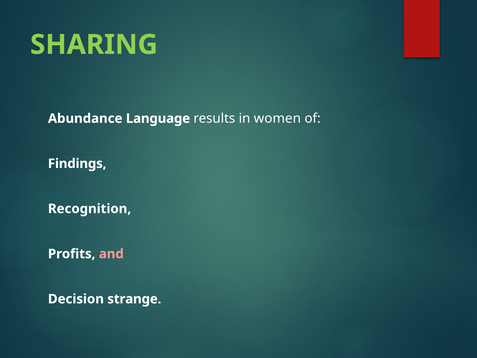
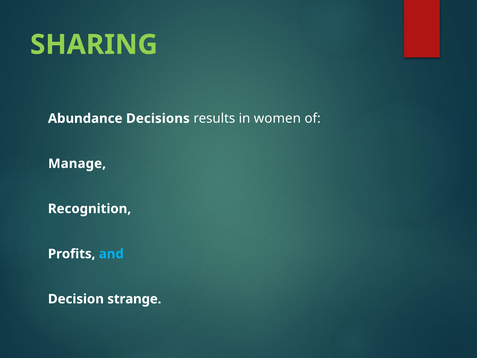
Language: Language -> Decisions (158, 118)
Findings: Findings -> Manage (77, 163)
and colour: pink -> light blue (111, 254)
